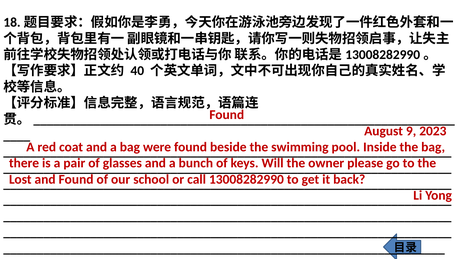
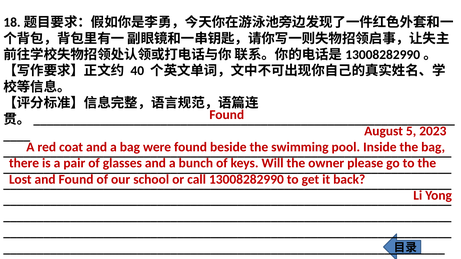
9: 9 -> 5 (411, 131)
